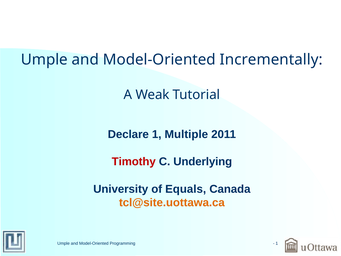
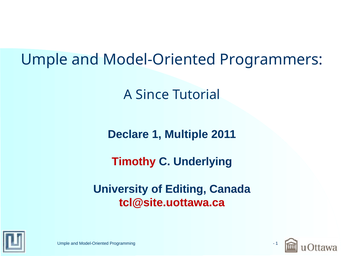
Incrementally: Incrementally -> Programmers (271, 60)
Weak: Weak -> Since (152, 95)
Equals: Equals -> Editing (186, 189)
tcl@site.uottawa.ca colour: orange -> red (172, 202)
